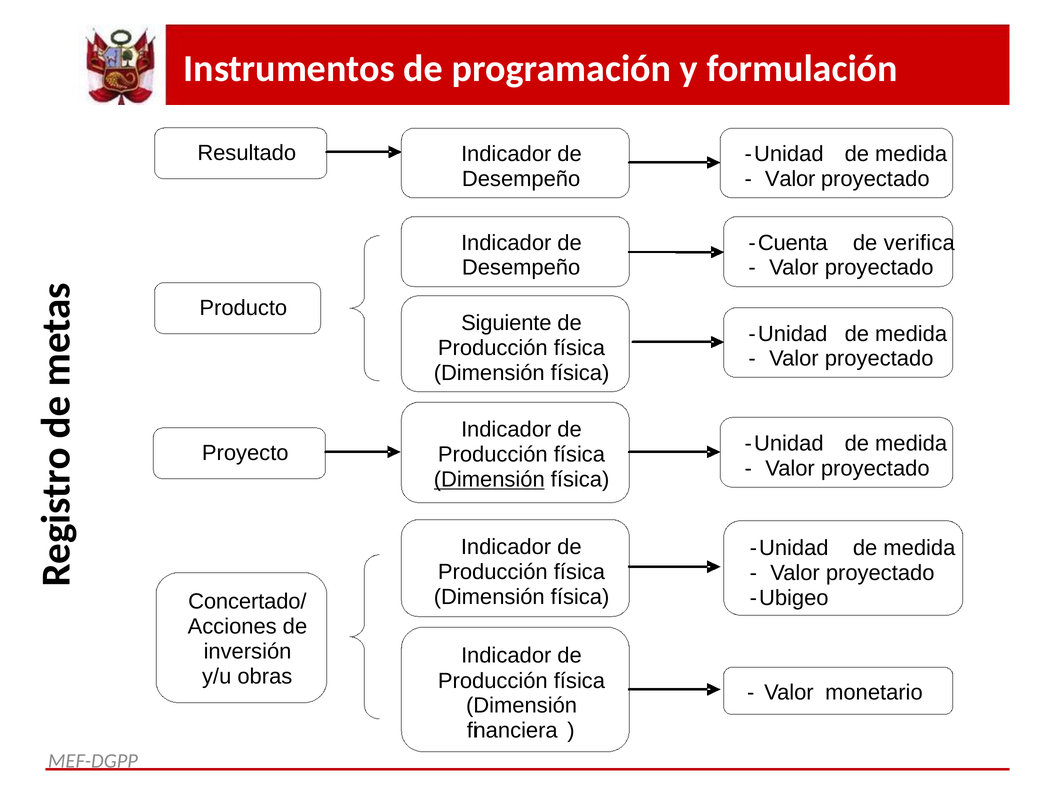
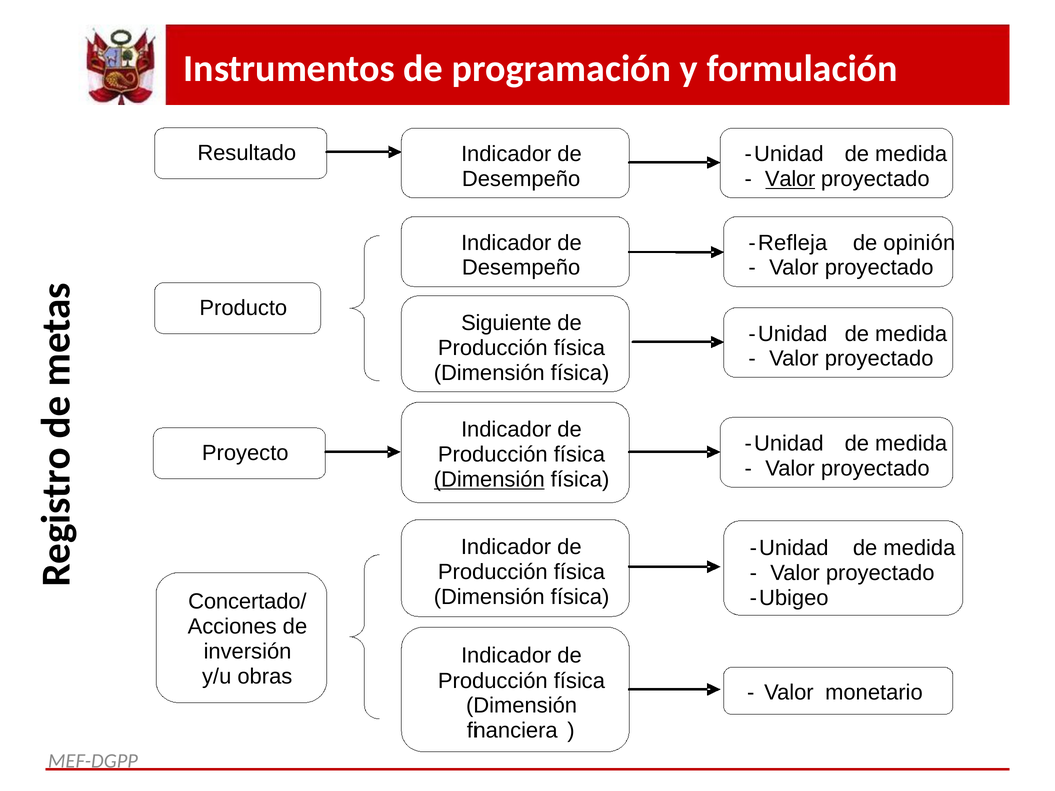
Valor underline: none -> present (790, 179)
Cuenta: Cuenta -> Refleja (793, 243)
verifica: verifica -> opinión (919, 243)
